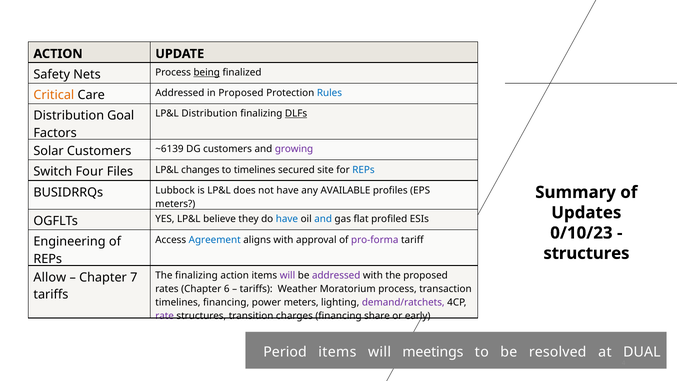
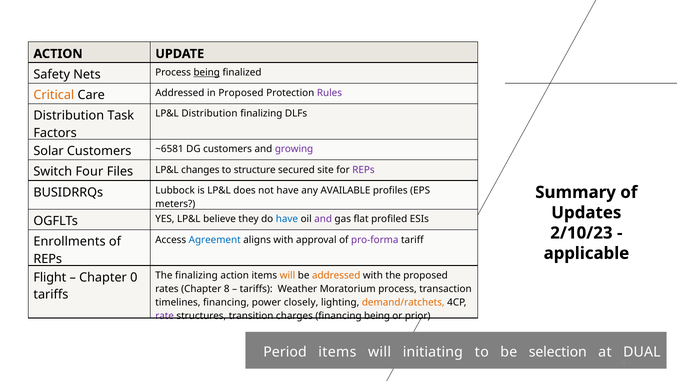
Rules colour: blue -> purple (329, 93)
DLFs underline: present -> none (296, 114)
Goal: Goal -> Task (121, 116)
~6139: ~6139 -> ~6581 (169, 149)
to timelines: timelines -> structure (255, 170)
REPs colour: blue -> purple (364, 170)
and colour: blue -> purple (323, 219)
0/10/23: 0/10/23 -> 2/10/23 (581, 233)
Engineering: Engineering -> Enrollments (70, 242)
structures: structures -> applicable (586, 253)
will colour: purple -> orange (288, 275)
addressed colour: purple -> orange (336, 275)
Allow: Allow -> Flight (50, 277)
7: 7 -> 0 (134, 277)
6: 6 -> 8 (227, 289)
power meters: meters -> closely (301, 302)
demand/ratchets colour: purple -> orange (403, 302)
financing share: share -> being (377, 316)
early: early -> prior (418, 316)
will meetings: meetings -> initiating (433, 352)
resolved: resolved -> selection (558, 352)
